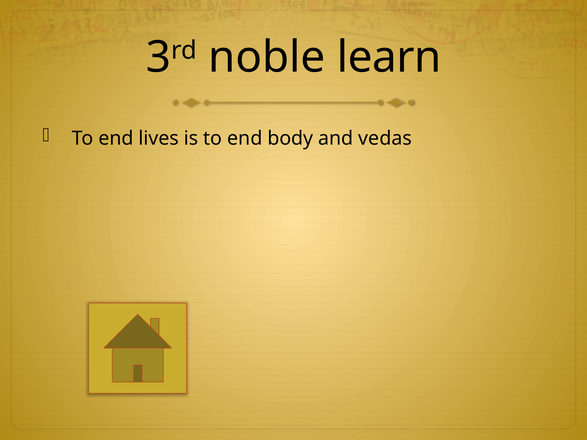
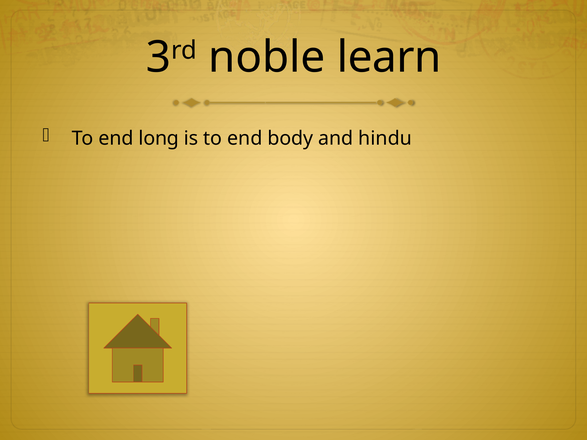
lives: lives -> long (159, 138)
vedas: vedas -> hindu (385, 138)
